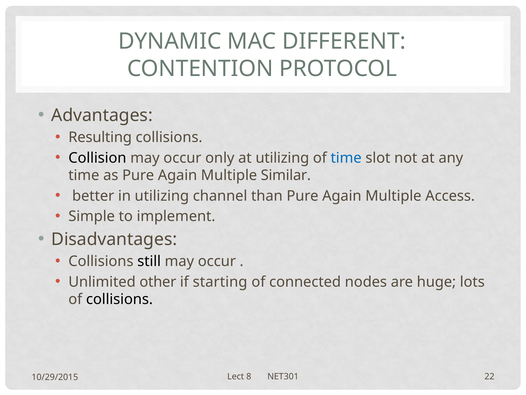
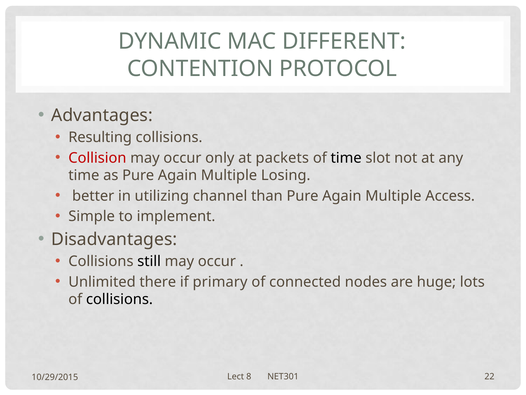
Collision colour: black -> red (97, 158)
at utilizing: utilizing -> packets (282, 158)
time colour: blue -> black (346, 158)
Similar: Similar -> Losing (286, 175)
other: other -> there (158, 282)
starting: starting -> primary (220, 282)
